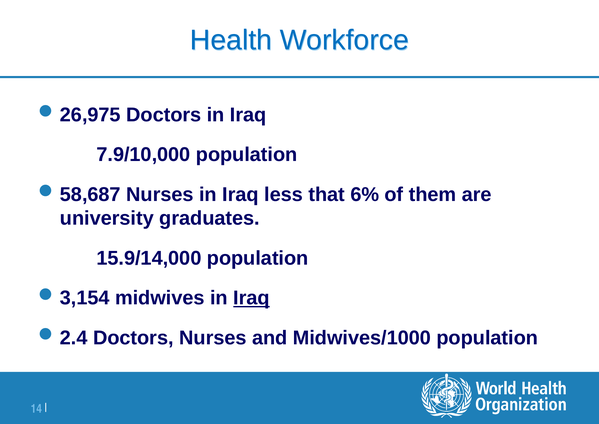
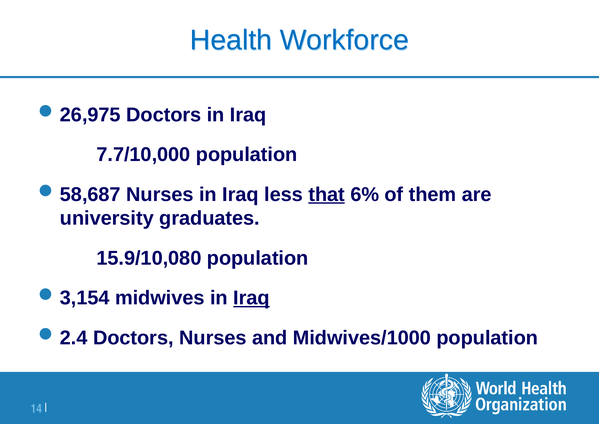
7.9/10,000: 7.9/10,000 -> 7.7/10,000 (143, 154)
that underline: none -> present (327, 194)
15.9/14,000: 15.9/14,000 -> 15.9/10,080 (149, 258)
